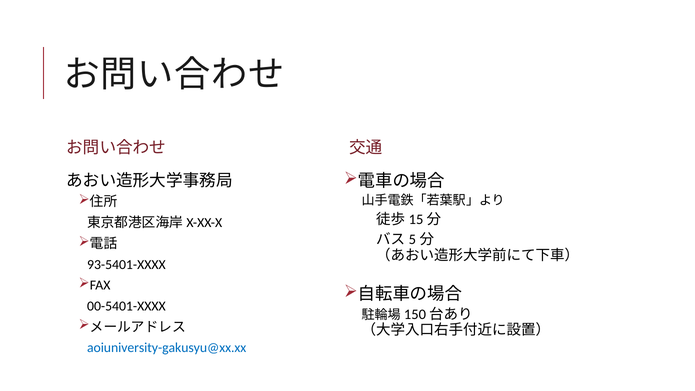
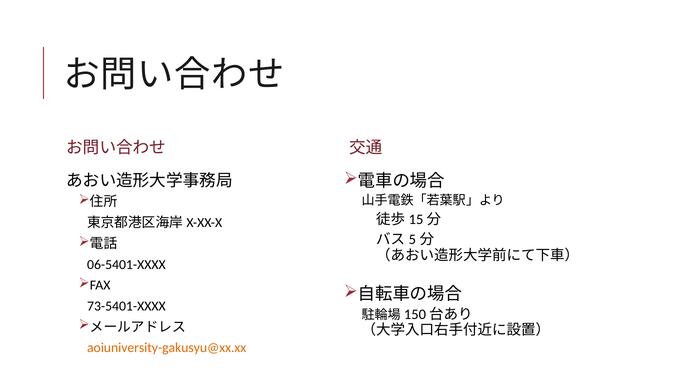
93-5401-XXXX: 93-5401-XXXX -> 06-5401-XXXX (126, 264)
00-5401-XXXX: 00-5401-XXXX -> 73-5401-XXXX (126, 306)
aoiuniversity-gakusyu@xx.xx colour: blue -> orange (167, 348)
